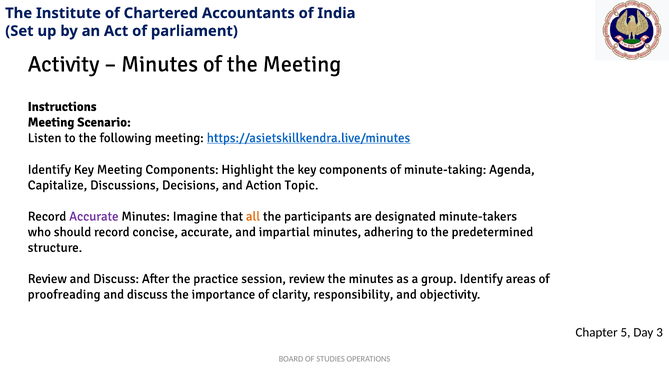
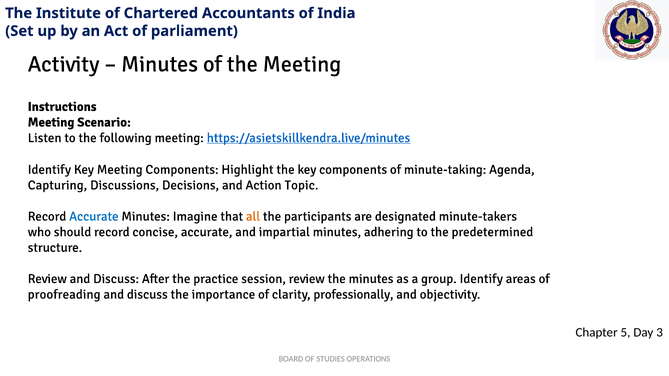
Capitalize: Capitalize -> Capturing (57, 185)
Accurate colour: purple -> blue (94, 217)
responsibility: responsibility -> professionally (353, 295)
